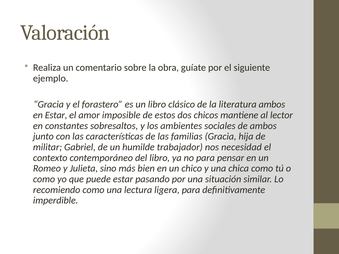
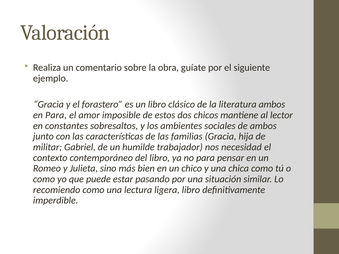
en Estar: Estar -> Para (56, 115)
ligera para: para -> libro (191, 190)
